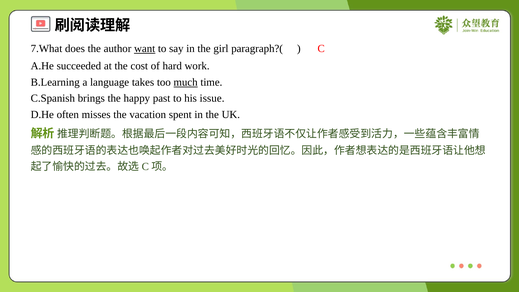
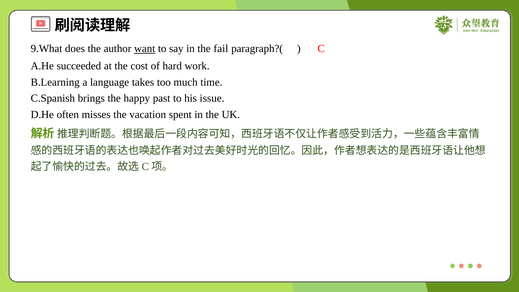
7.What: 7.What -> 9.What (47, 49)
girl: girl -> fail (221, 49)
much underline: present -> none (186, 82)
